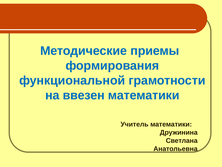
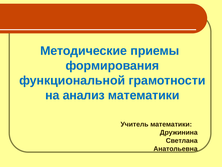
ввезен: ввезен -> анализ (84, 95)
